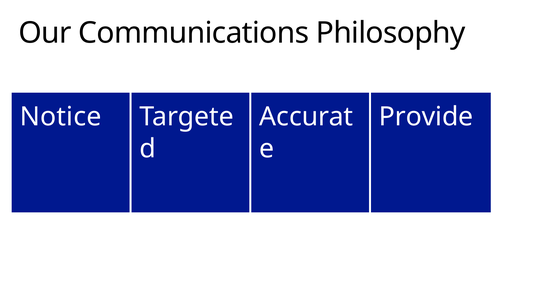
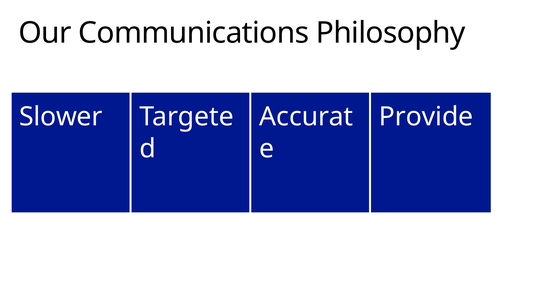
Notice: Notice -> Slower (61, 117)
